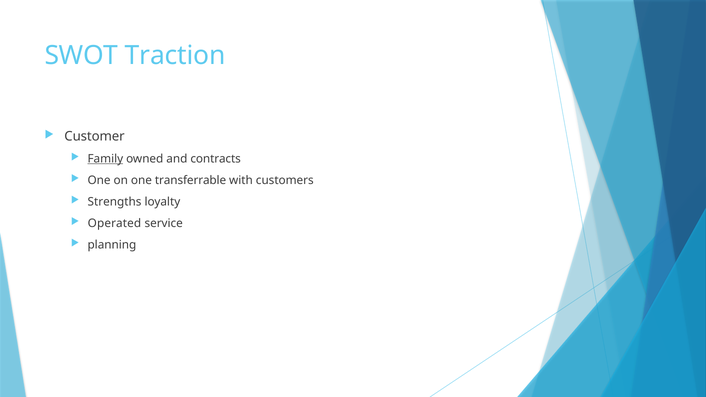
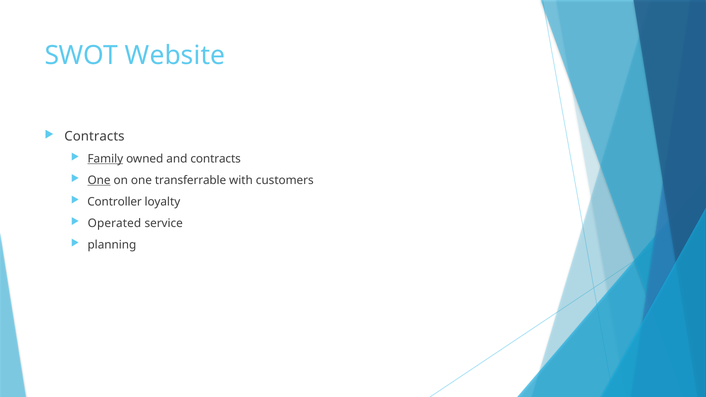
Traction: Traction -> Website (175, 56)
Customer: Customer -> Contracts (94, 137)
One underline: none -> present (99, 180)
Strengths: Strengths -> Controller (115, 202)
